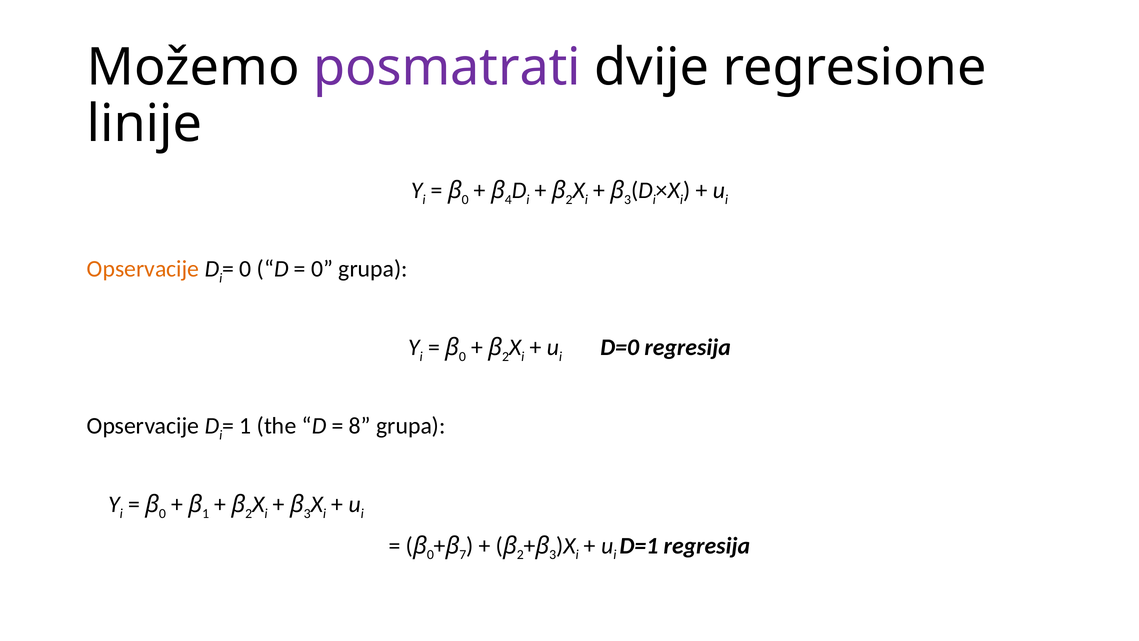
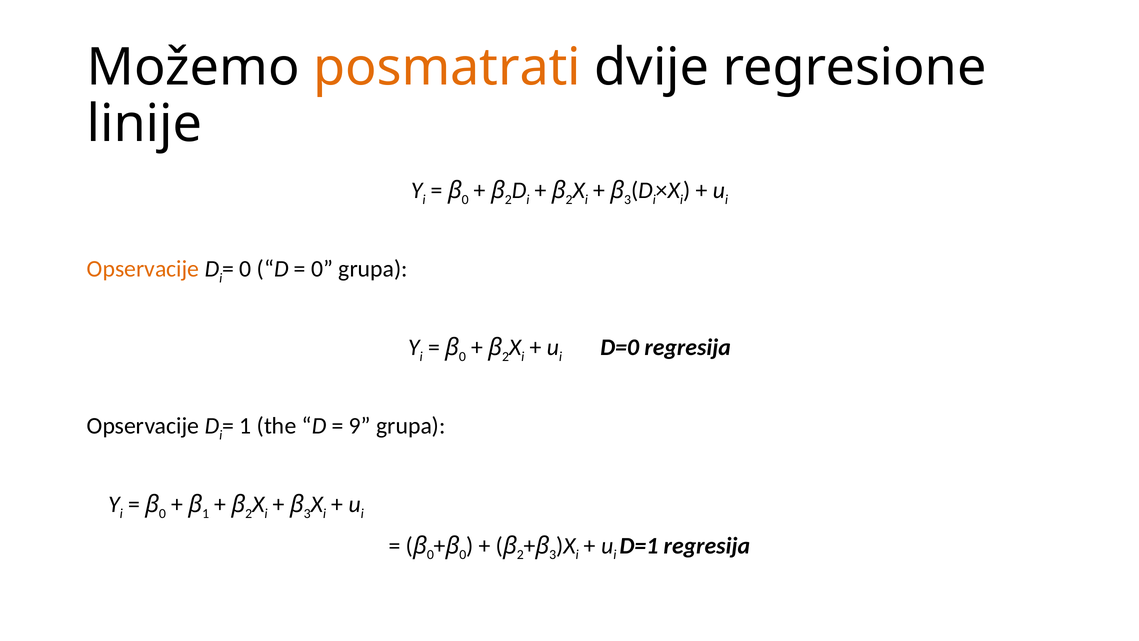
posmatrati colour: purple -> orange (447, 67)
4: 4 -> 2 (508, 200)
8: 8 -> 9 (360, 426)
7: 7 -> 0 (463, 555)
